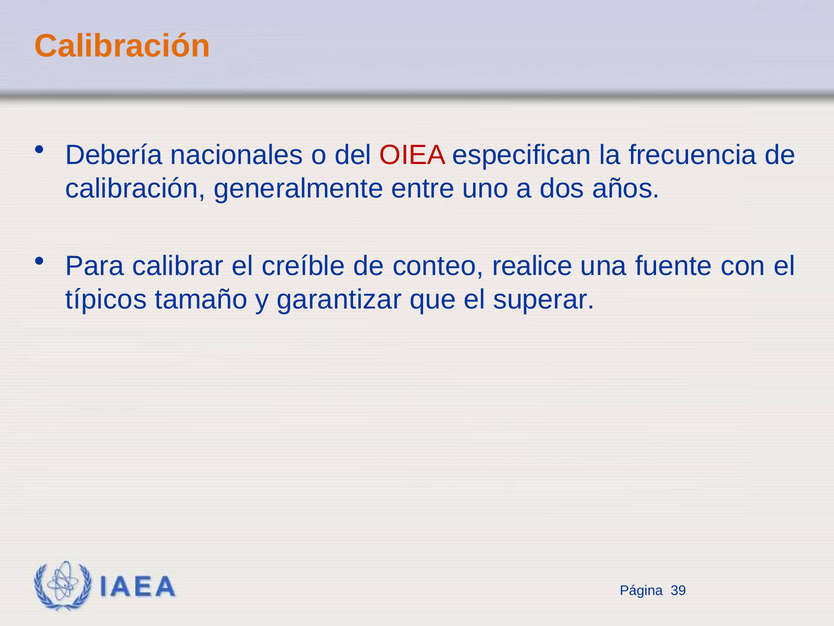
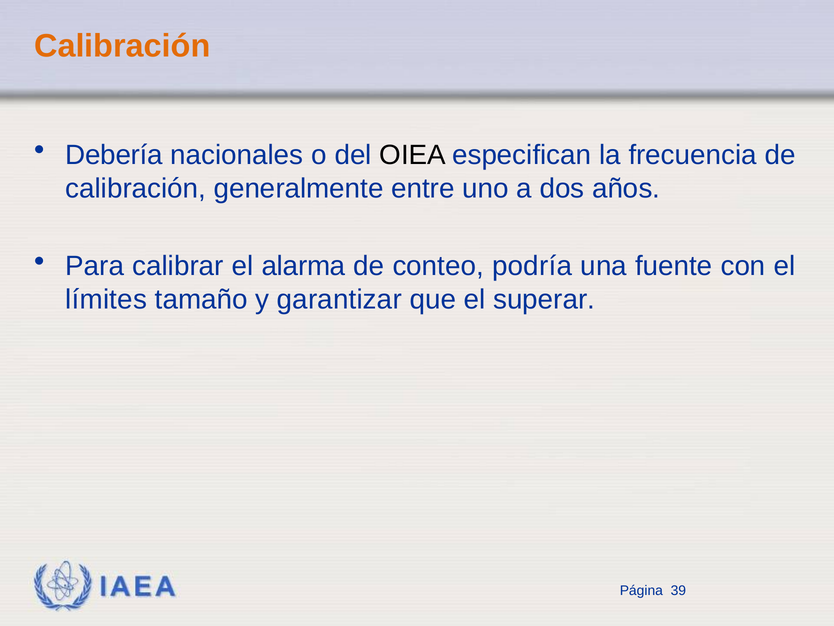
OIEA colour: red -> black (413, 155)
creíble: creíble -> alarma (304, 266)
realice: realice -> podría (532, 266)
típicos: típicos -> límites (106, 299)
